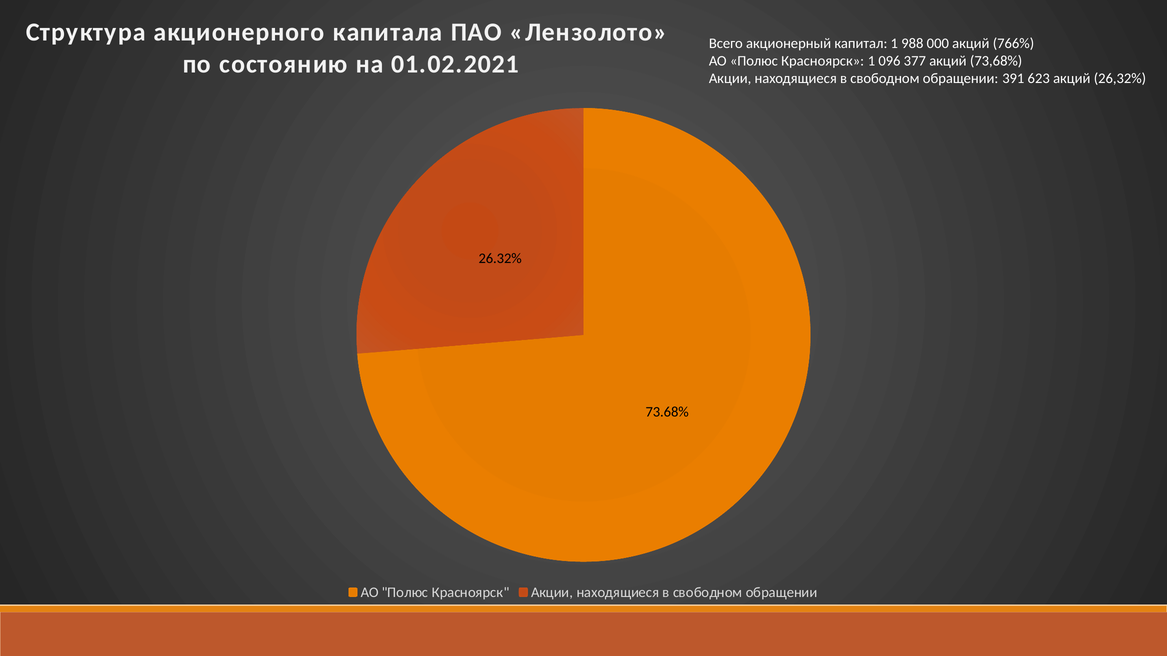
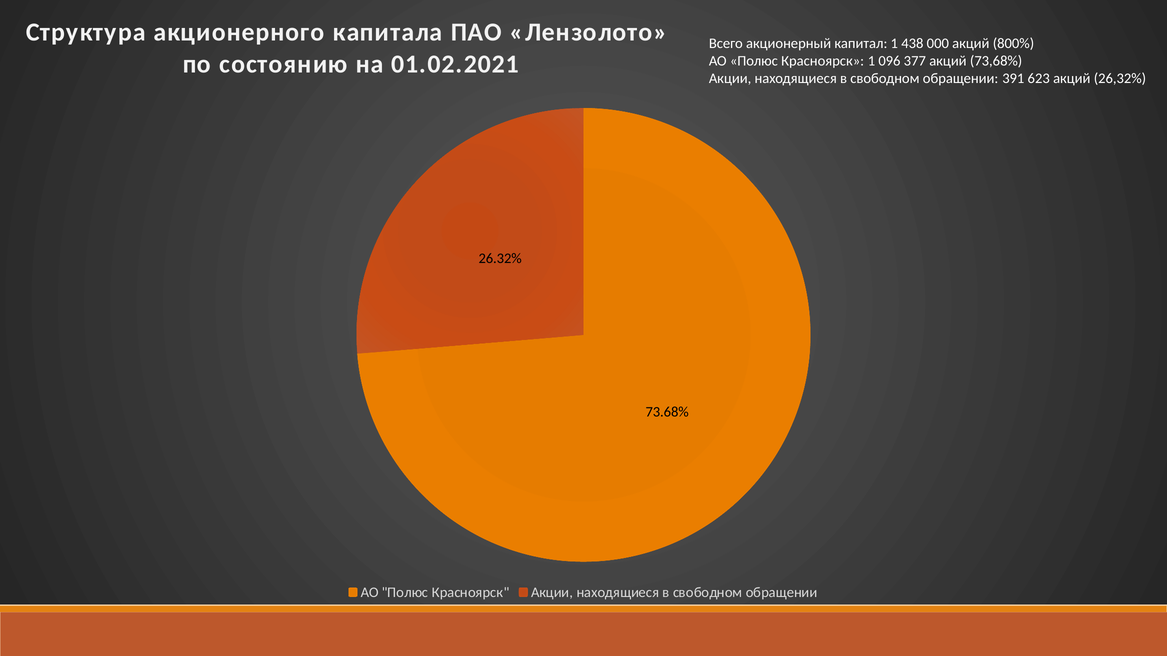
988: 988 -> 438 (912, 43)
766%: 766% -> 800% (1014, 43)
